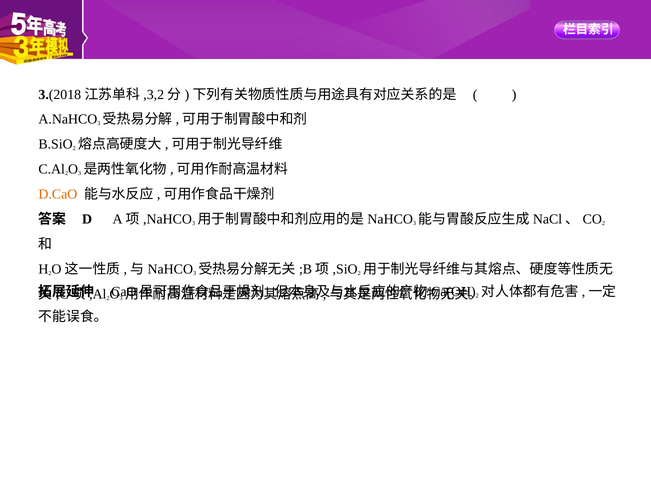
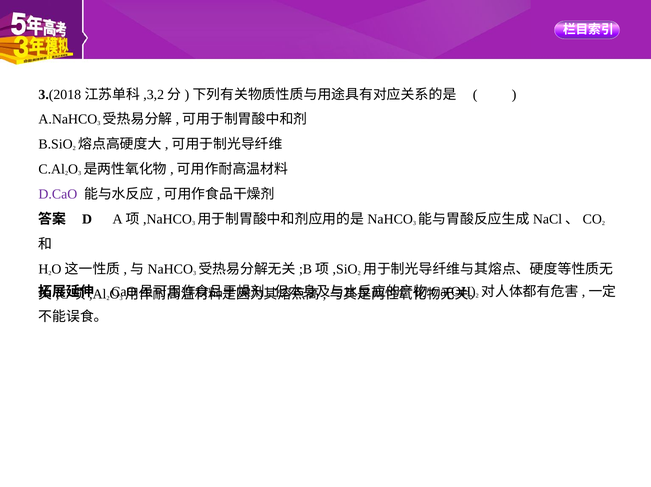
D.CaO colour: orange -> purple (58, 194)
